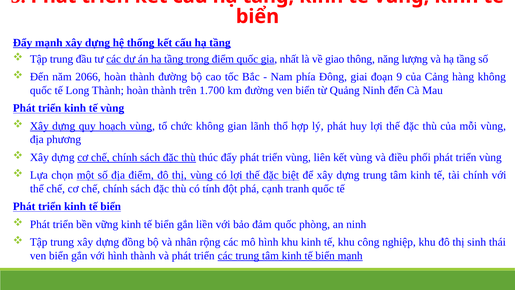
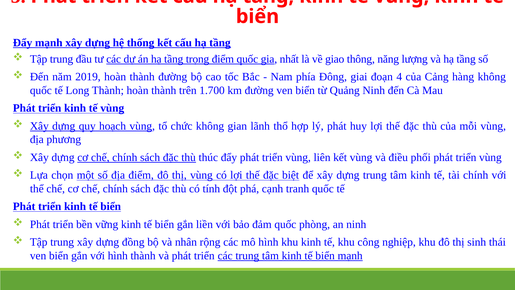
2066: 2066 -> 2019 (88, 77)
9: 9 -> 4 (399, 77)
